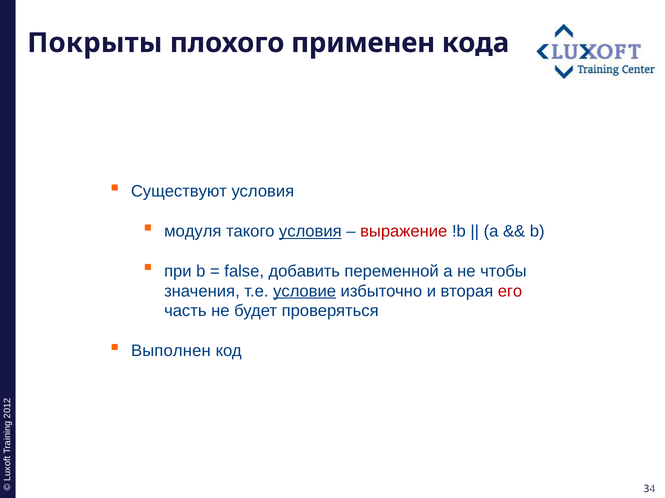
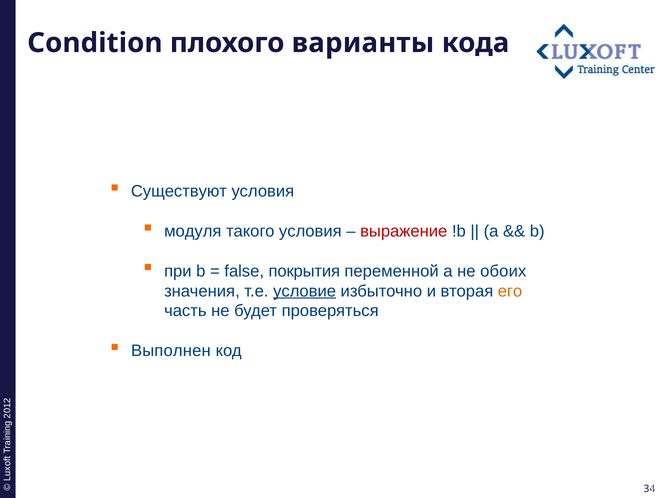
Покрыты: Покрыты -> Condition (95, 43)
применен: применен -> варианты (363, 43)
условия underline: present -> none (310, 232)
добавить: добавить -> покрытия (304, 272)
чтобы: чтобы -> обоих (503, 272)
его colour: red -> orange (510, 292)
